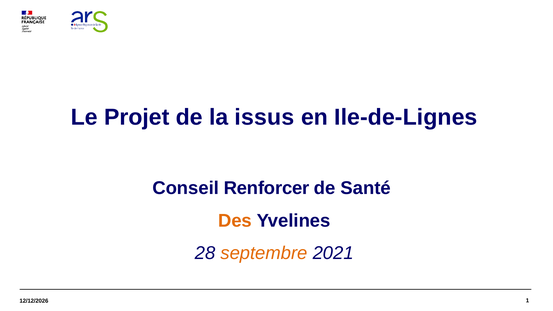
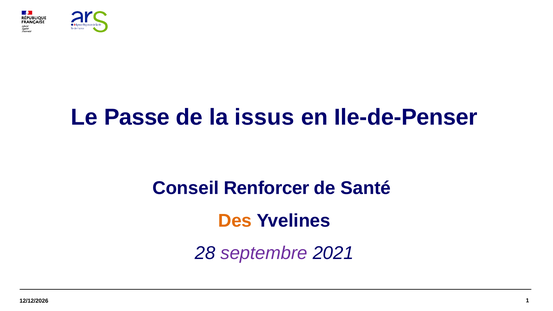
Projet: Projet -> Passe (137, 117)
Ile-de-Lignes: Ile-de-Lignes -> Ile-de-Penser (406, 117)
septembre colour: orange -> purple (264, 253)
